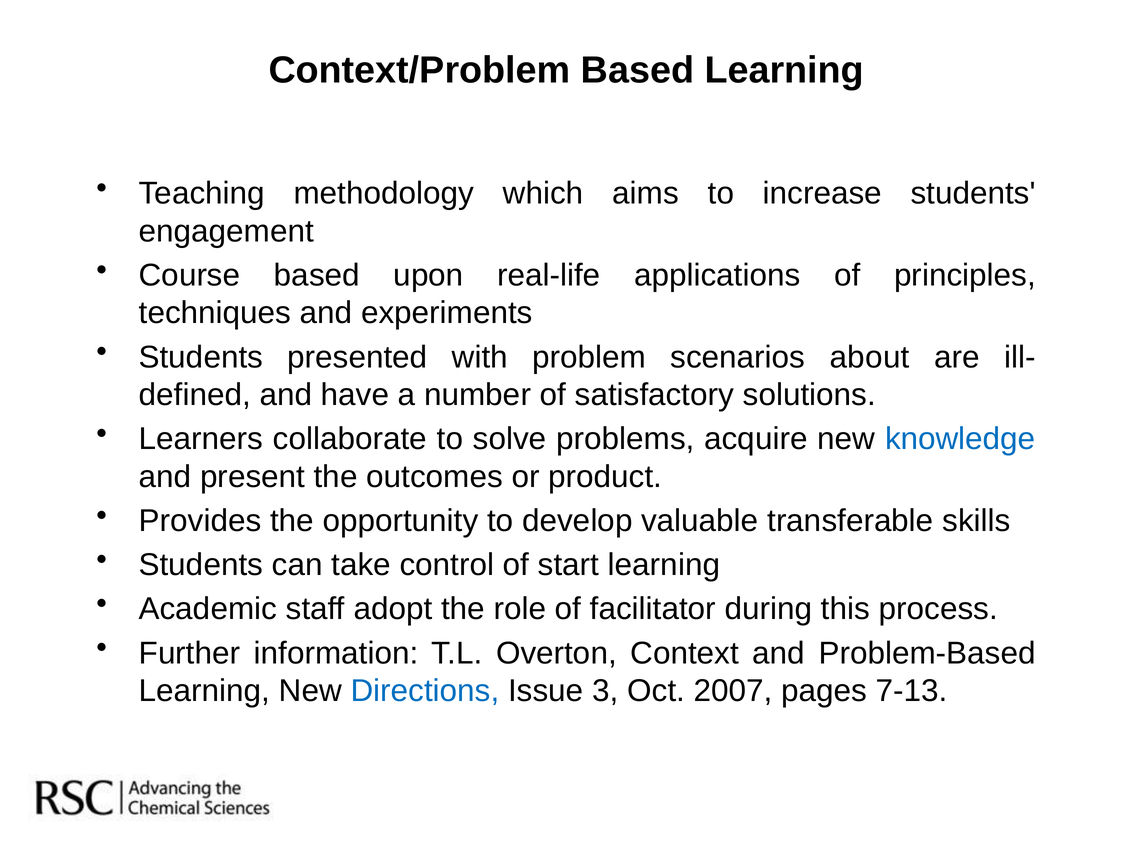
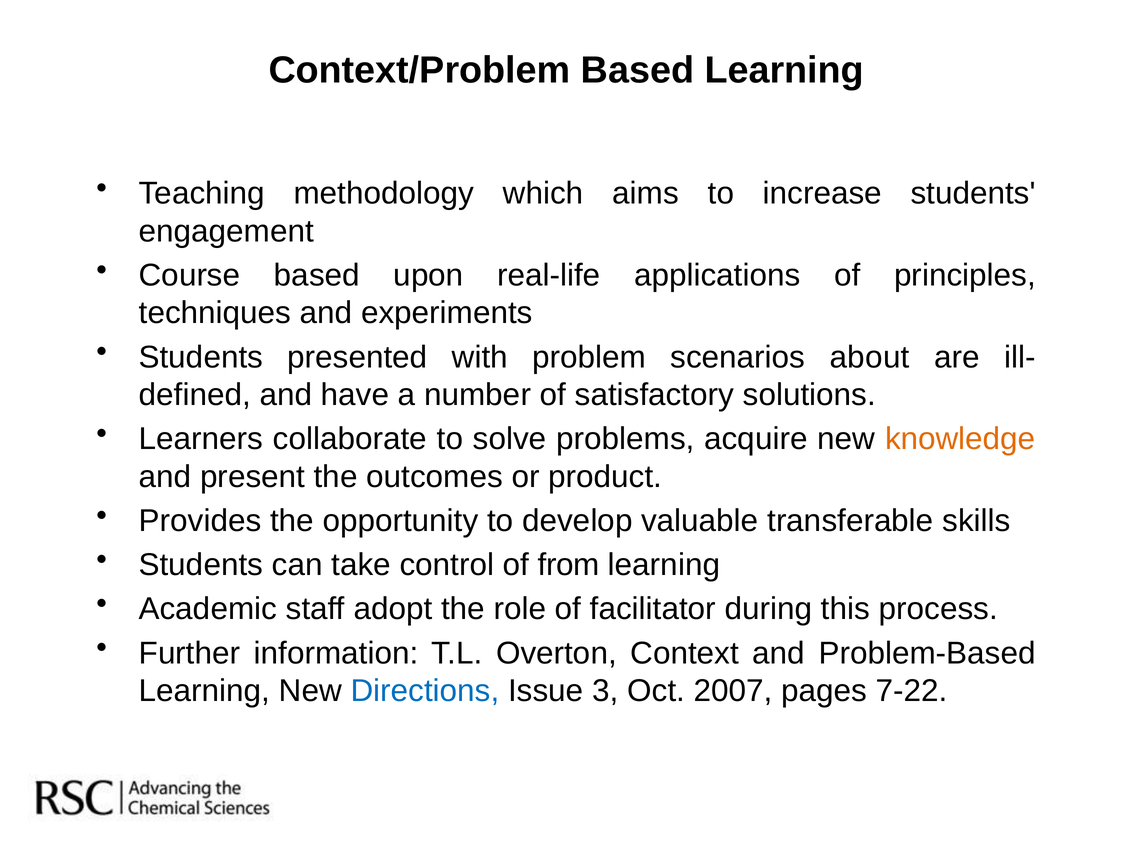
knowledge colour: blue -> orange (960, 439)
start: start -> from (569, 565)
7-13: 7-13 -> 7-22 (912, 691)
